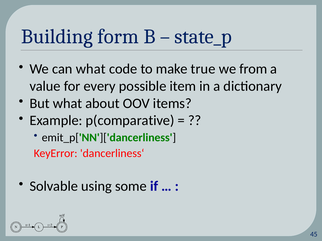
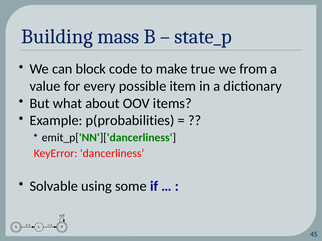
form: form -> mass (118, 37)
can what: what -> block (91, 69)
p(comparative: p(comparative -> p(probabilities (130, 121)
